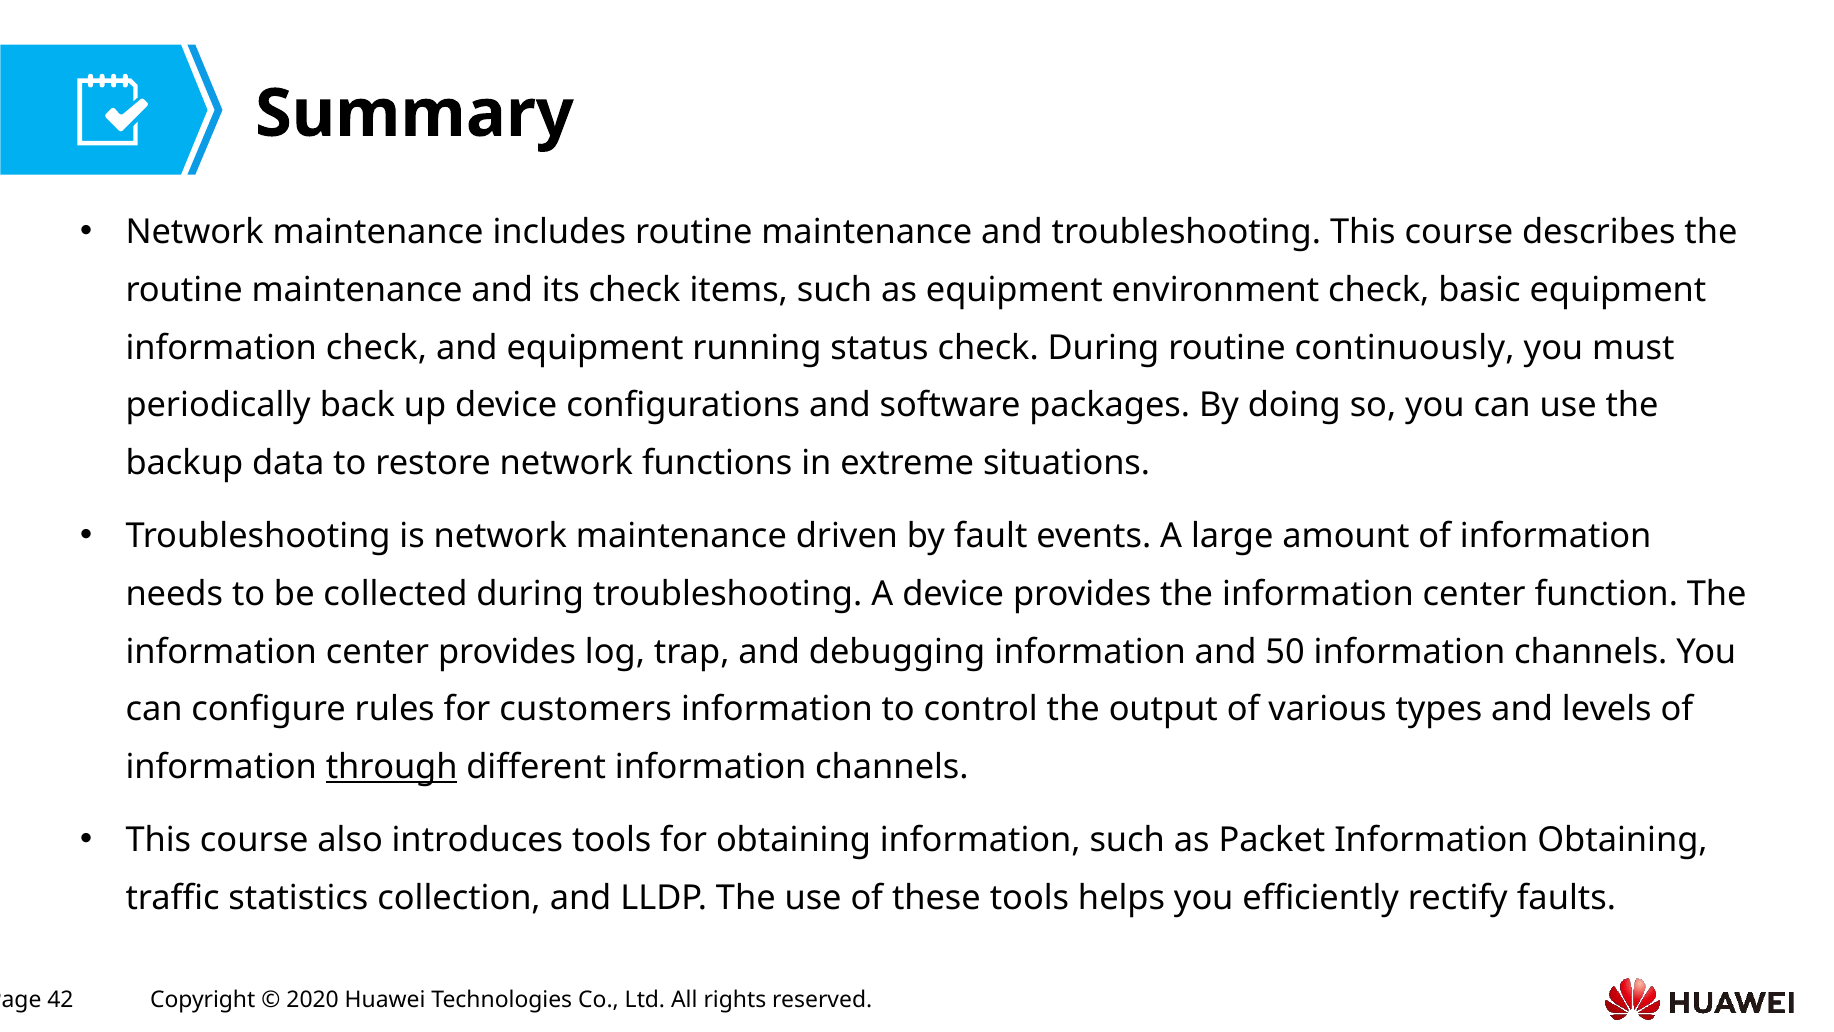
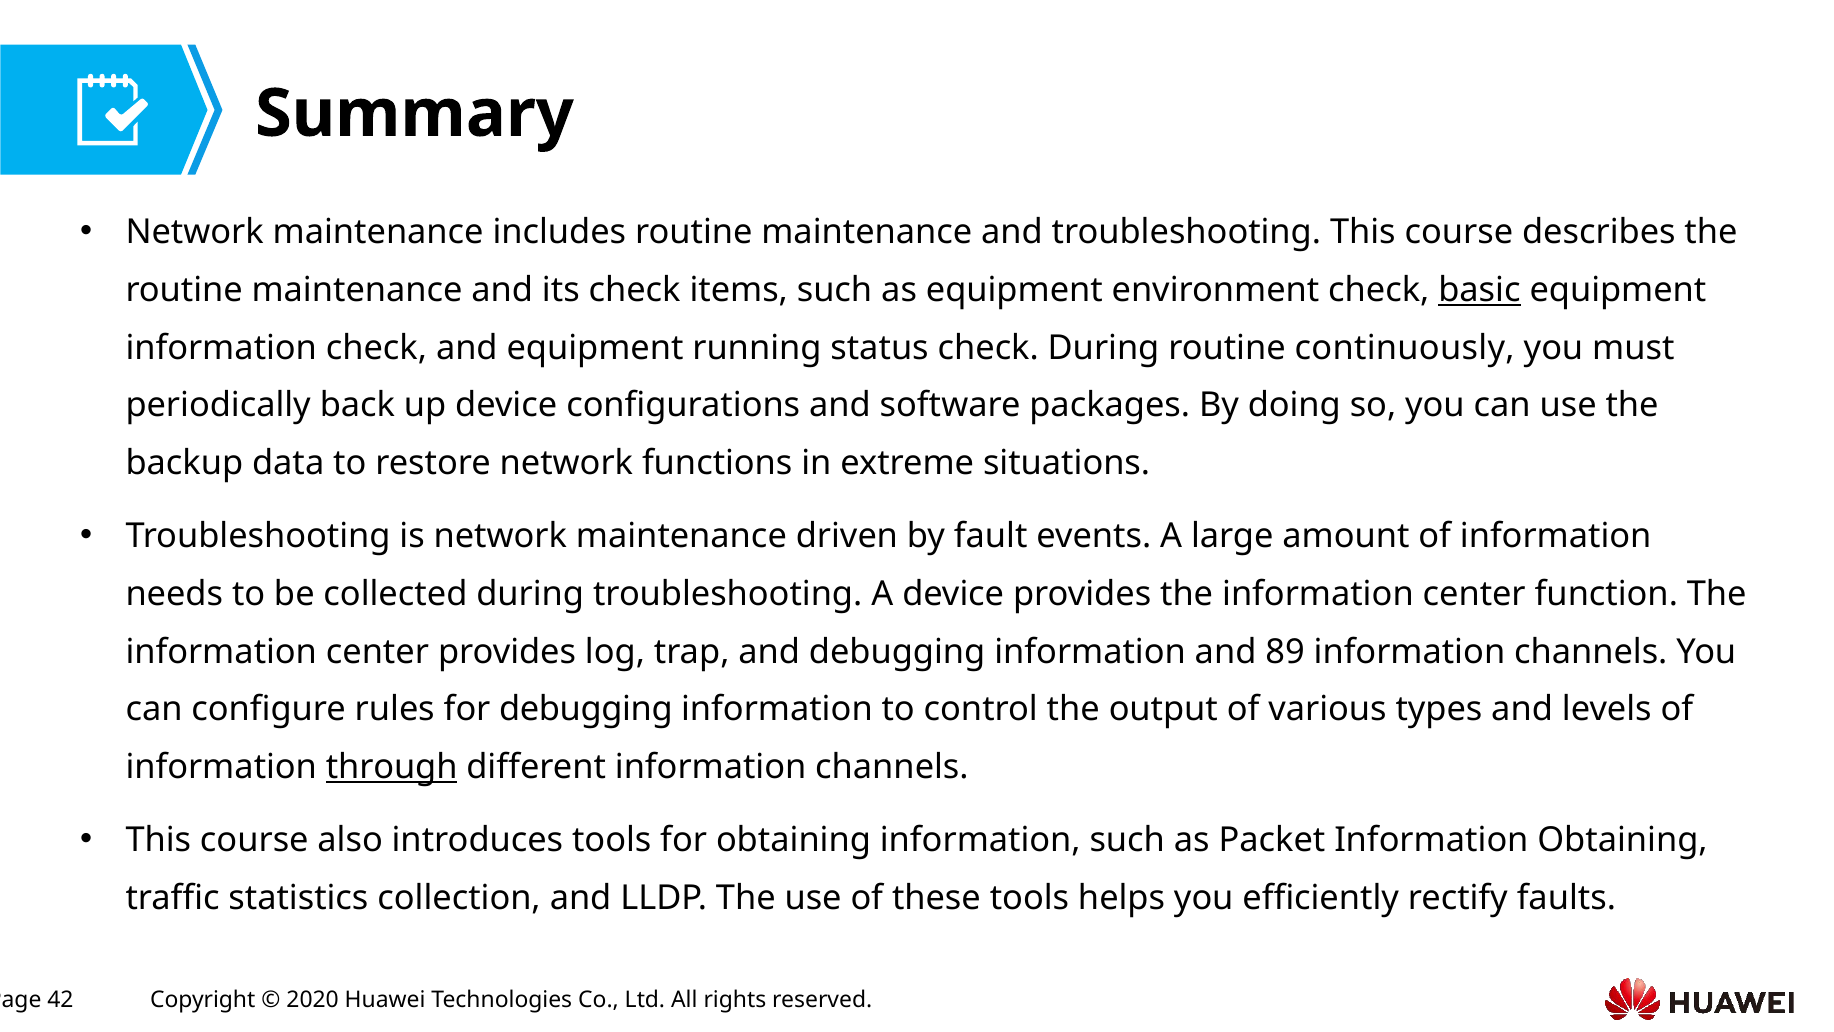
basic underline: none -> present (1479, 290)
50: 50 -> 89 (1285, 651)
for customers: customers -> debugging (586, 709)
